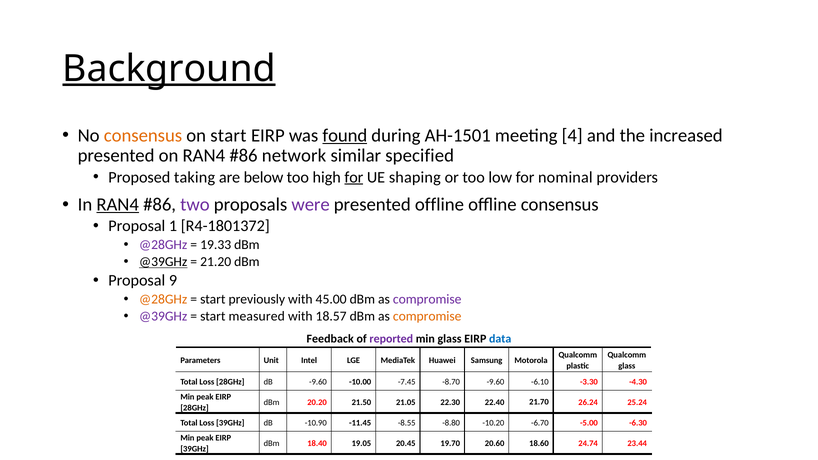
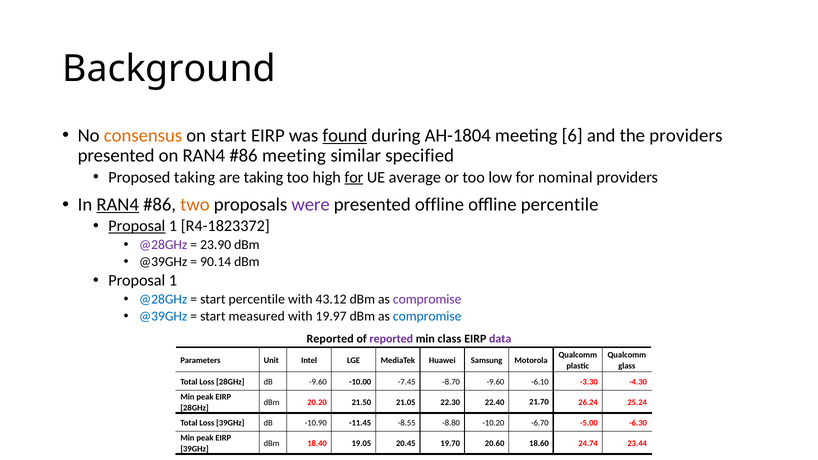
Background underline: present -> none (169, 69)
AH-1501: AH-1501 -> AH-1804 (458, 136)
4: 4 -> 6 (572, 136)
the increased: increased -> providers (686, 136)
network: network -> meeting (294, 156)
are below: below -> taking (263, 177)
shaping: shaping -> average (415, 177)
two colour: purple -> orange (195, 205)
offline consensus: consensus -> percentile (560, 205)
Proposal underline: none -> present (137, 226)
R4-1801372: R4-1801372 -> R4-1823372 (225, 226)
19.33: 19.33 -> 23.90 (216, 245)
@39GHz underline: present -> none (163, 262)
21.20: 21.20 -> 90.14 (216, 262)
9: 9 -> 1 (173, 281)
@28GHz colour: orange -> blue (163, 299)
start previously: previously -> percentile (257, 299)
45.00: 45.00 -> 43.12 (331, 299)
@39GHz colour: purple -> blue (163, 317)
18.57: 18.57 -> 19.97 (331, 317)
compromise colour: orange -> blue (427, 317)
Feedback: Feedback -> Reported (330, 339)
min glass: glass -> class (449, 339)
data colour: blue -> purple (500, 339)
